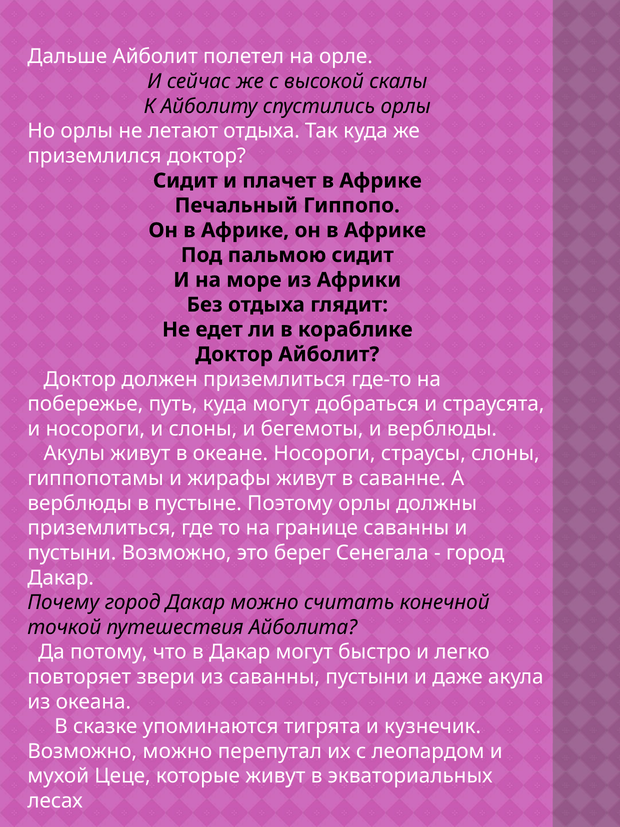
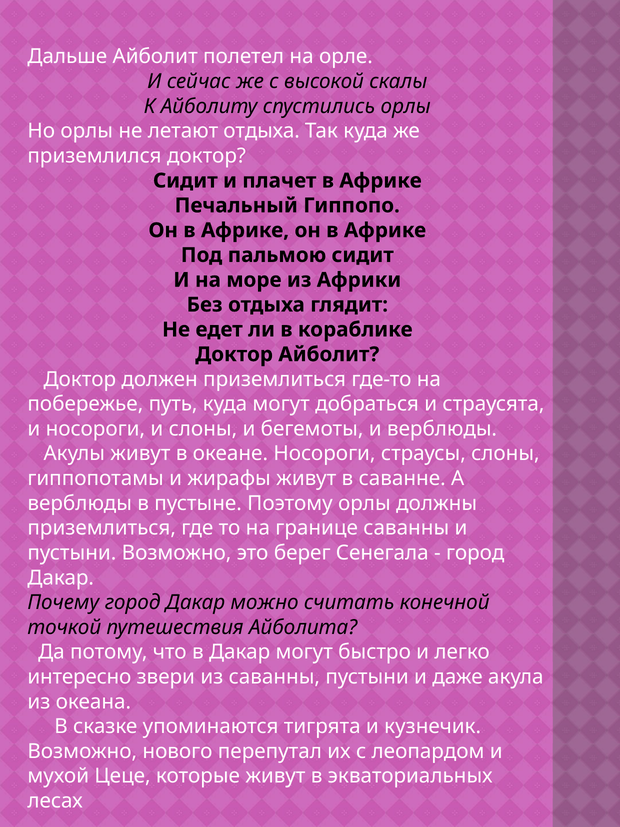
повторяет: повторяет -> интересно (79, 677)
Возможно можно: можно -> нового (177, 751)
